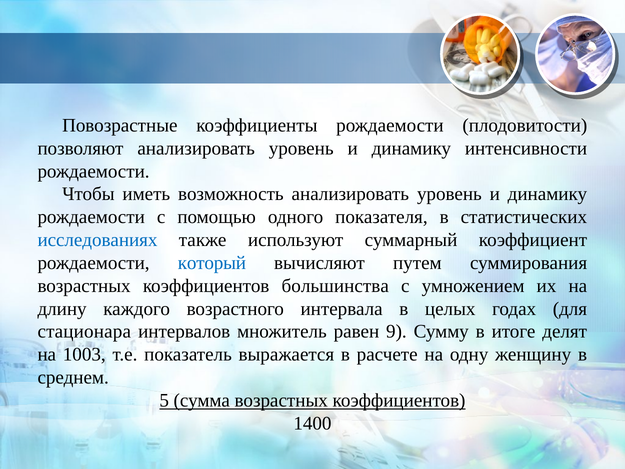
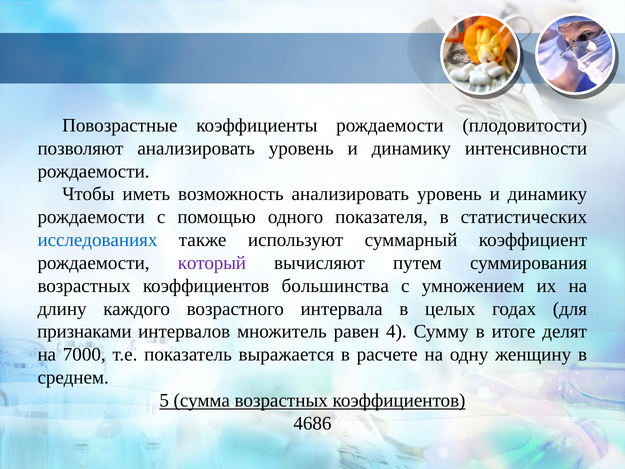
который colour: blue -> purple (212, 263)
стационара: стационара -> признаками (84, 331)
9: 9 -> 4 (396, 331)
1003: 1003 -> 7000 (84, 354)
1400: 1400 -> 4686 (312, 423)
